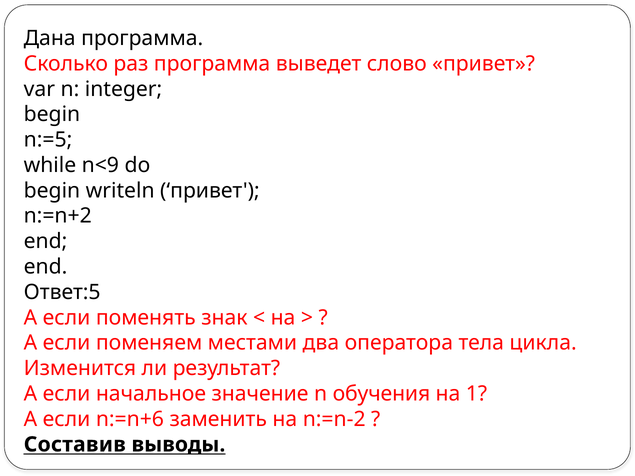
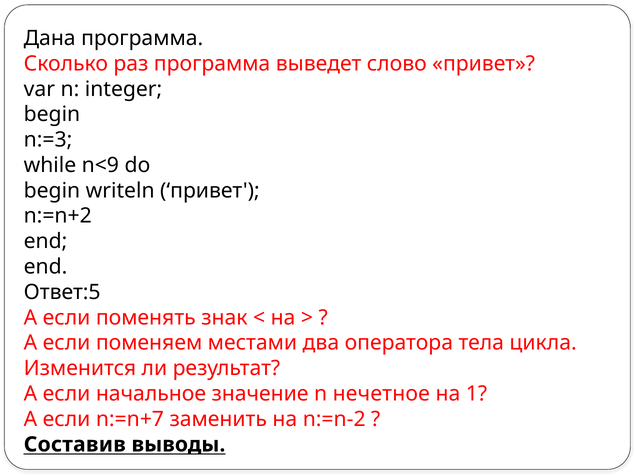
n:=5: n:=5 -> n:=3 (48, 140)
обучения: обучения -> нечетное (381, 394)
n:=n+6: n:=n+6 -> n:=n+7 (130, 419)
